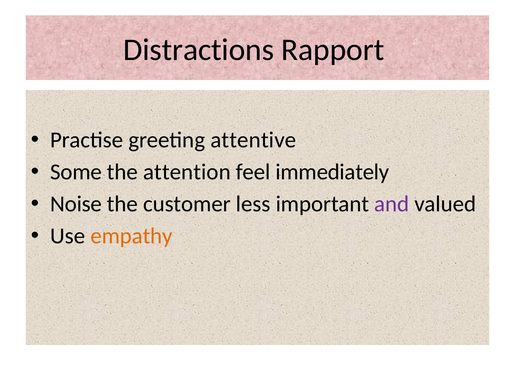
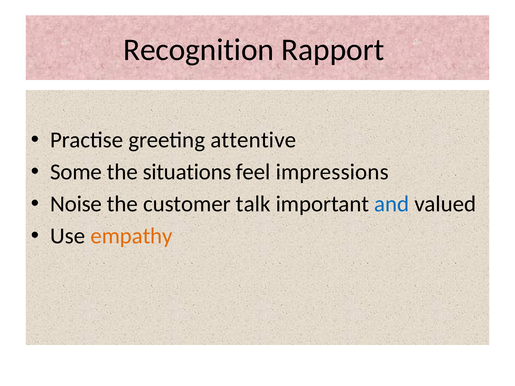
Distractions: Distractions -> Recognition (199, 50)
attention: attention -> situations (187, 172)
immediately: immediately -> impressions (332, 172)
less: less -> talk (253, 204)
and colour: purple -> blue (392, 204)
